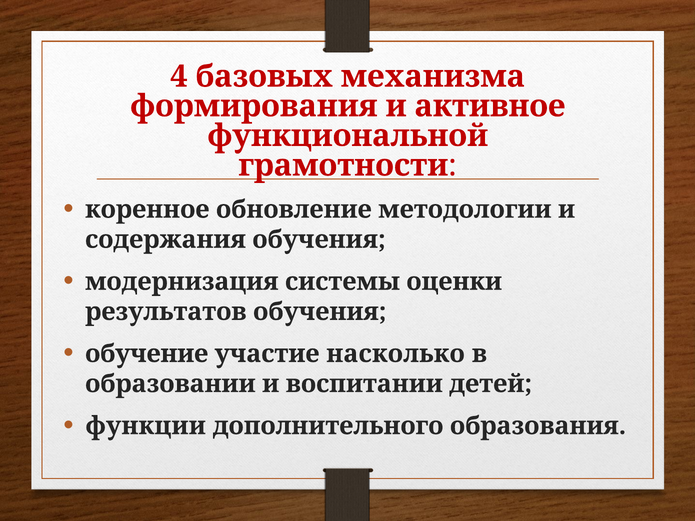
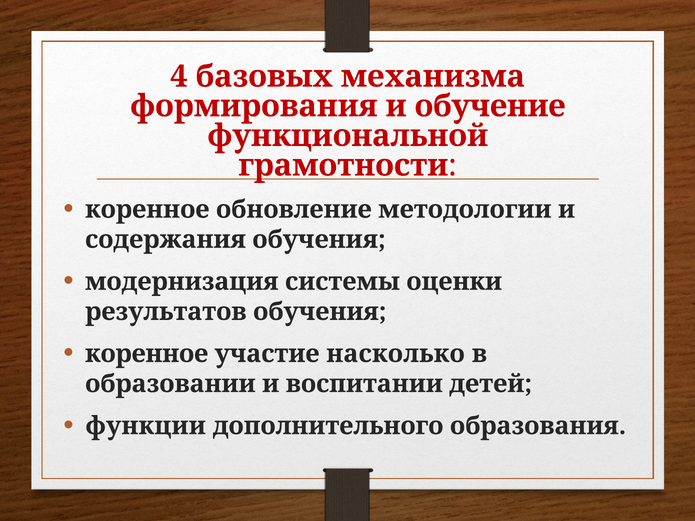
активное: активное -> обучение (490, 106)
обучение: обучение -> коренное (147, 354)
